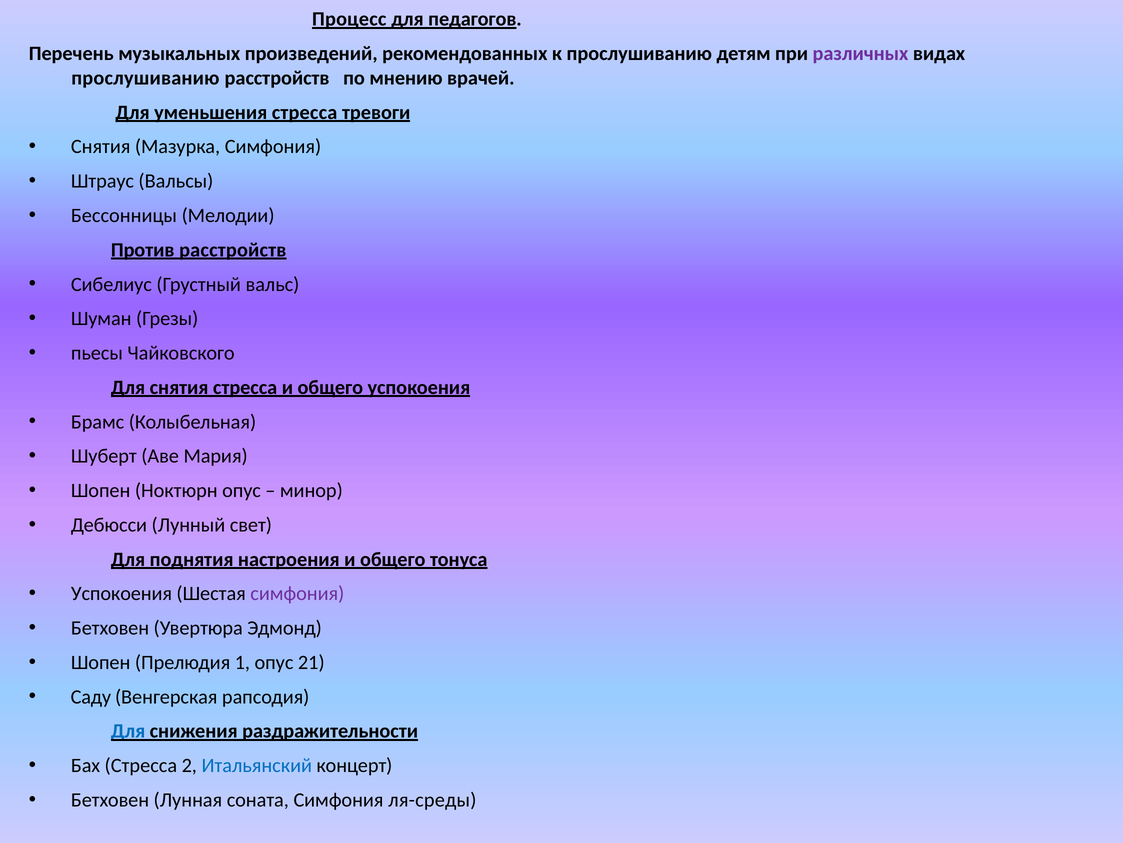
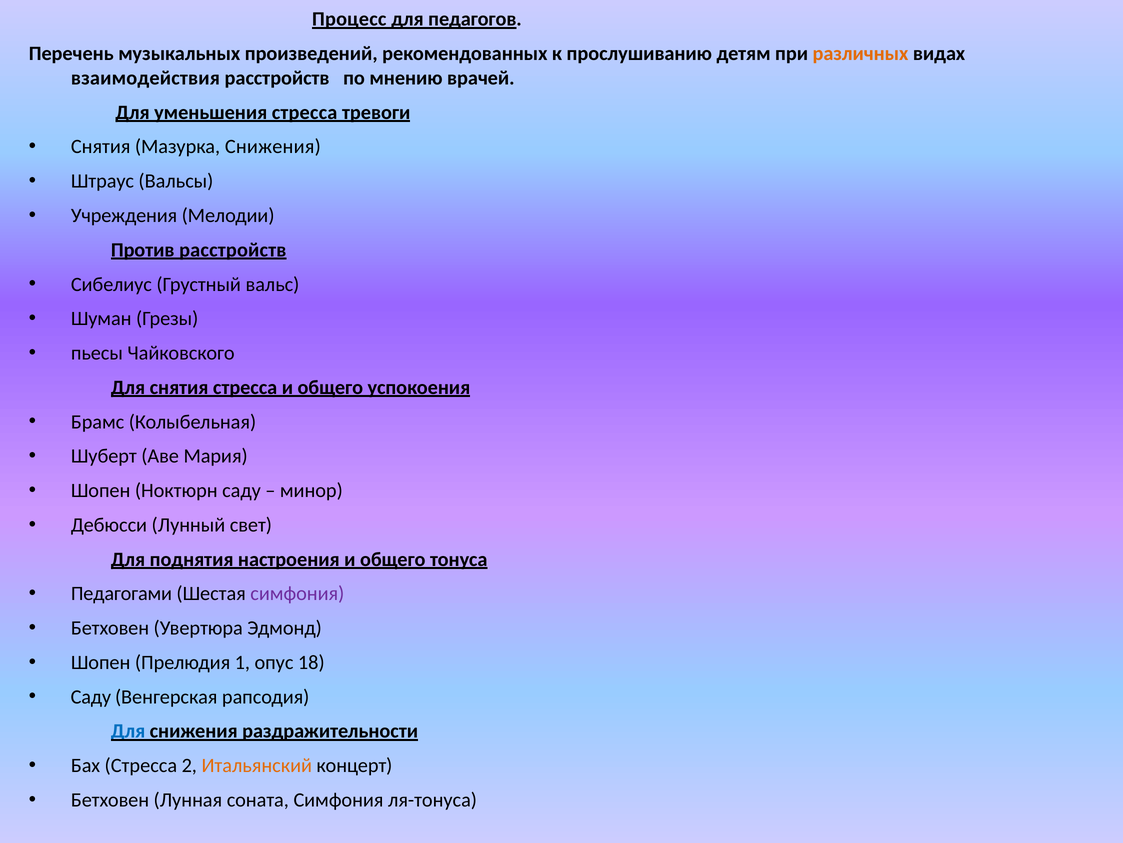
различных colour: purple -> orange (860, 54)
прослушиванию: прослушиванию -> взаимодействия (145, 78)
Мазурка Симфония: Симфония -> Снижения (273, 147)
Бессонницы: Бессонницы -> Учреждения (124, 215)
Ноктюрн опус: опус -> саду (242, 490)
Успокоения: Успокоения -> Педагогами (122, 593)
21: 21 -> 18 (311, 662)
Итальянский colour: blue -> orange (257, 765)
ля-среды: ля-среды -> ля-тонуса (433, 799)
